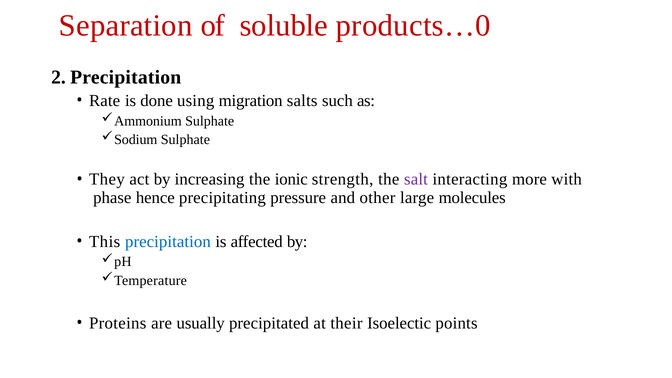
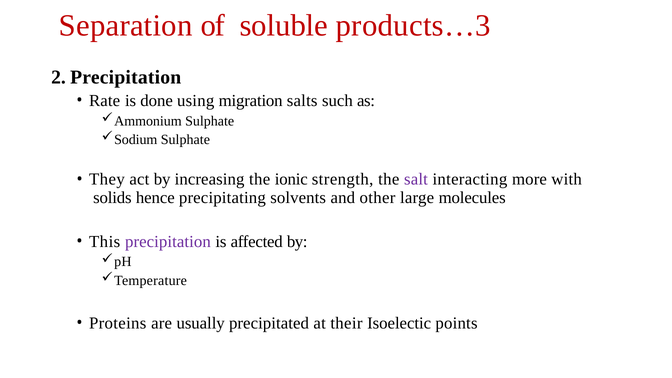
products…0: products…0 -> products…3 (413, 25)
phase: phase -> solids (112, 197)
pressure: pressure -> solvents (298, 197)
precipitation colour: blue -> purple (168, 242)
